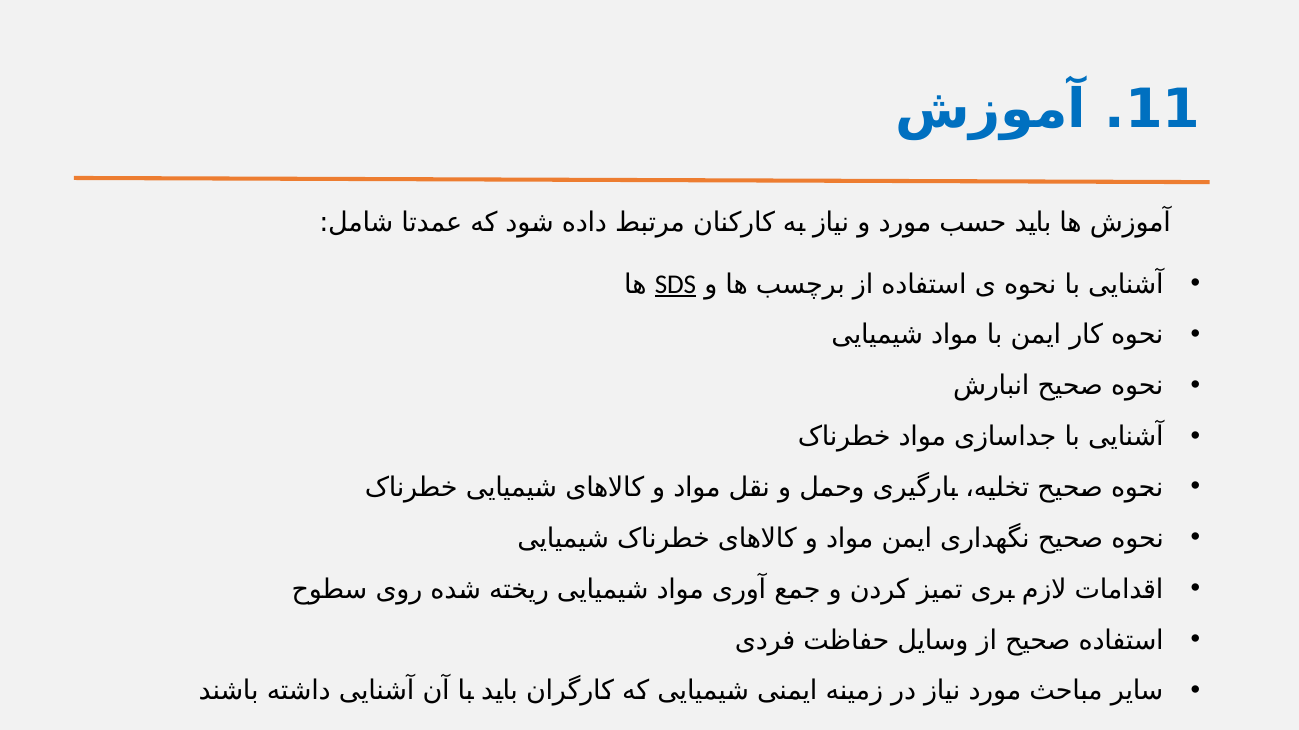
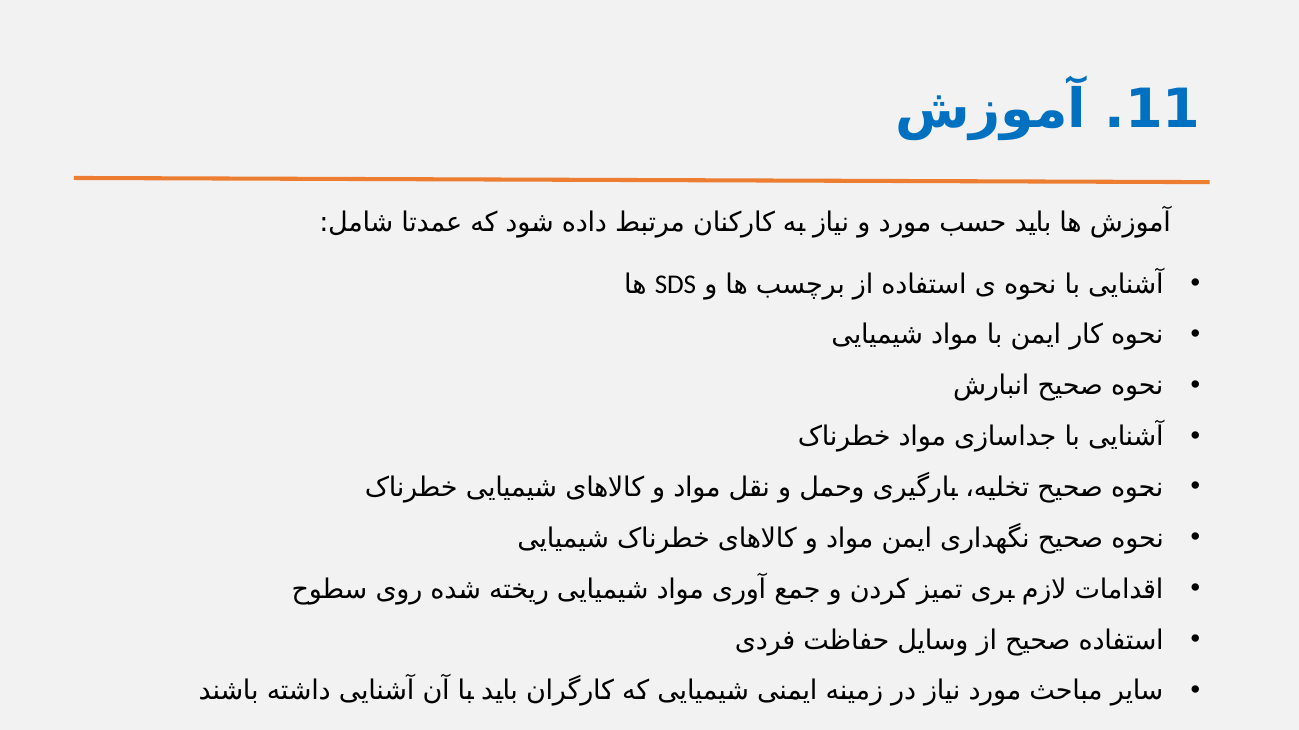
SDS underline: present -> none (675, 284)
